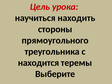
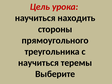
находится: находится -> научиться (38, 63)
